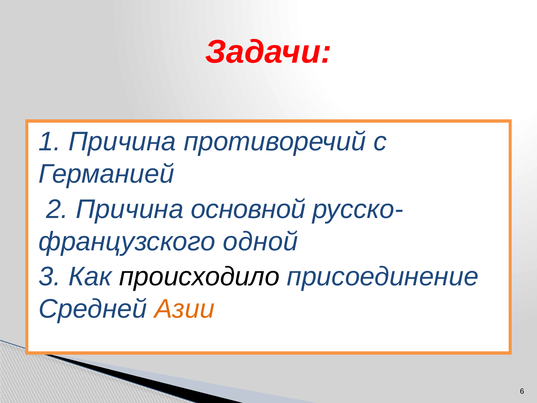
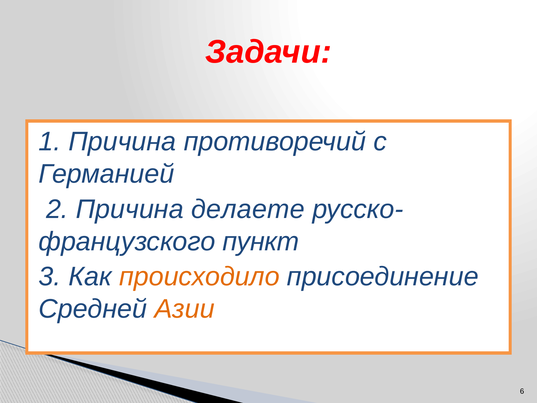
основной: основной -> делаете (248, 209)
одной: одной -> пункт (261, 241)
происходило colour: black -> orange (199, 277)
